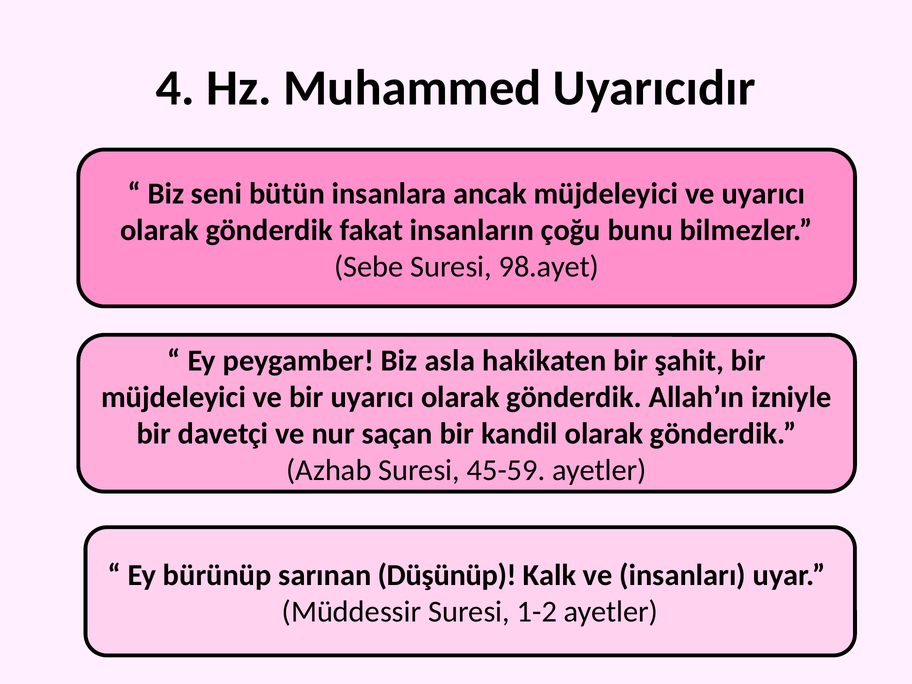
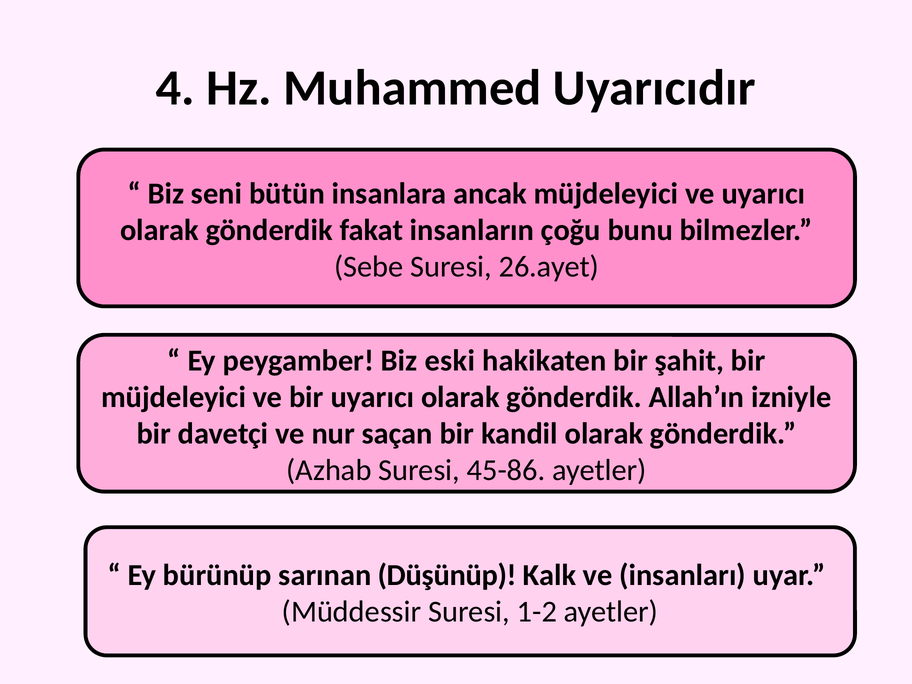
98.ayet: 98.ayet -> 26.ayet (549, 267)
asla: asla -> eski (450, 361)
45-59: 45-59 -> 45-86 (506, 470)
